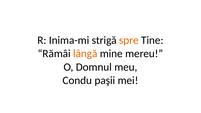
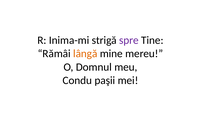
spre colour: orange -> purple (129, 40)
